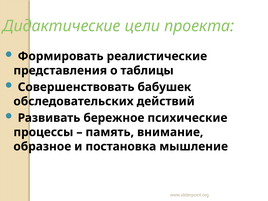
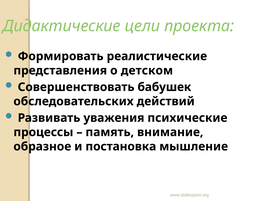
таблицы: таблицы -> детском (147, 71)
бережное: бережное -> уважения (114, 118)
